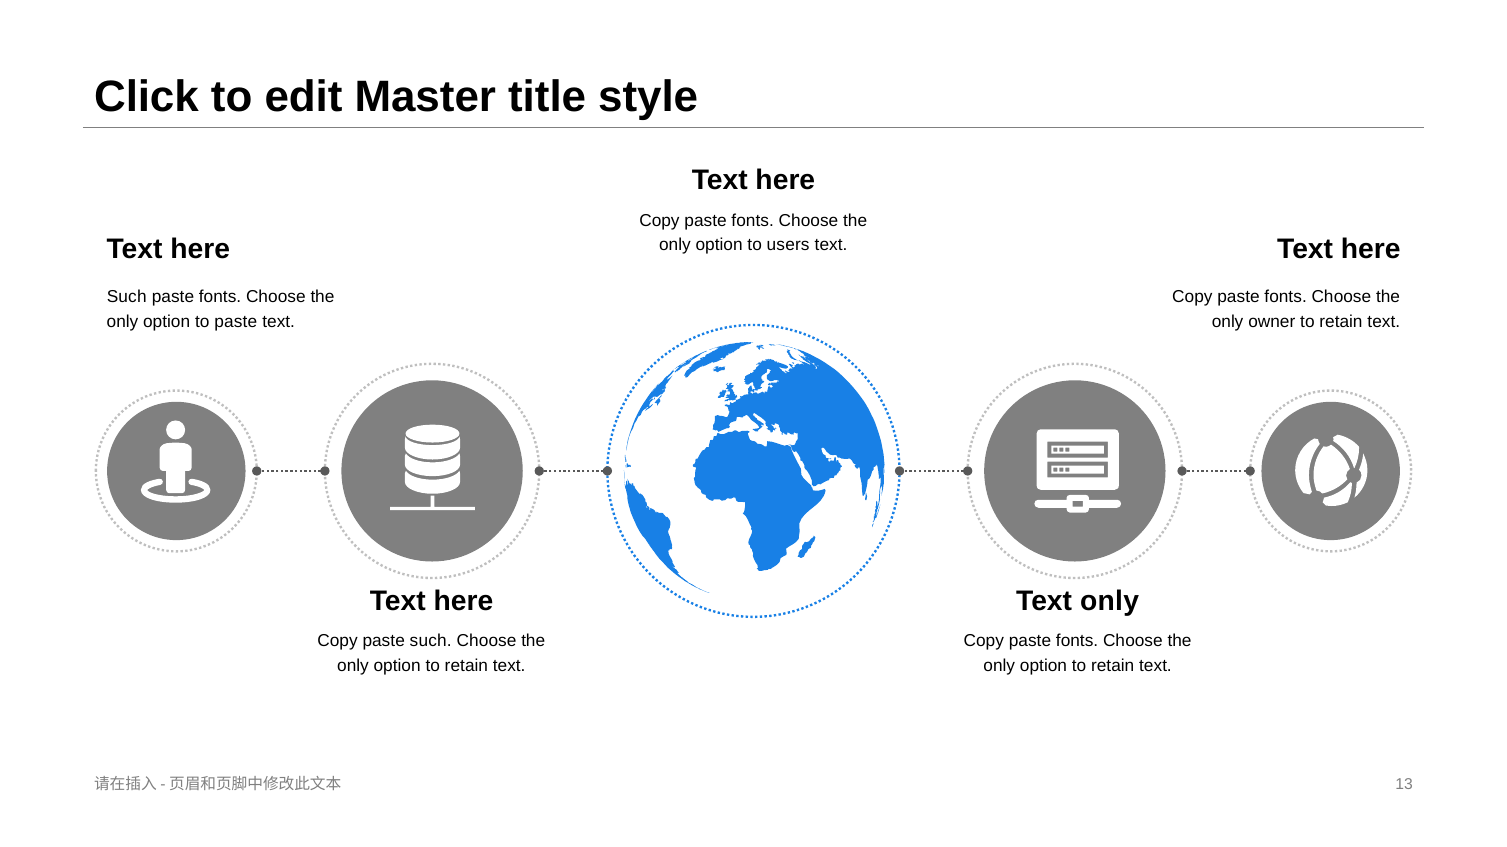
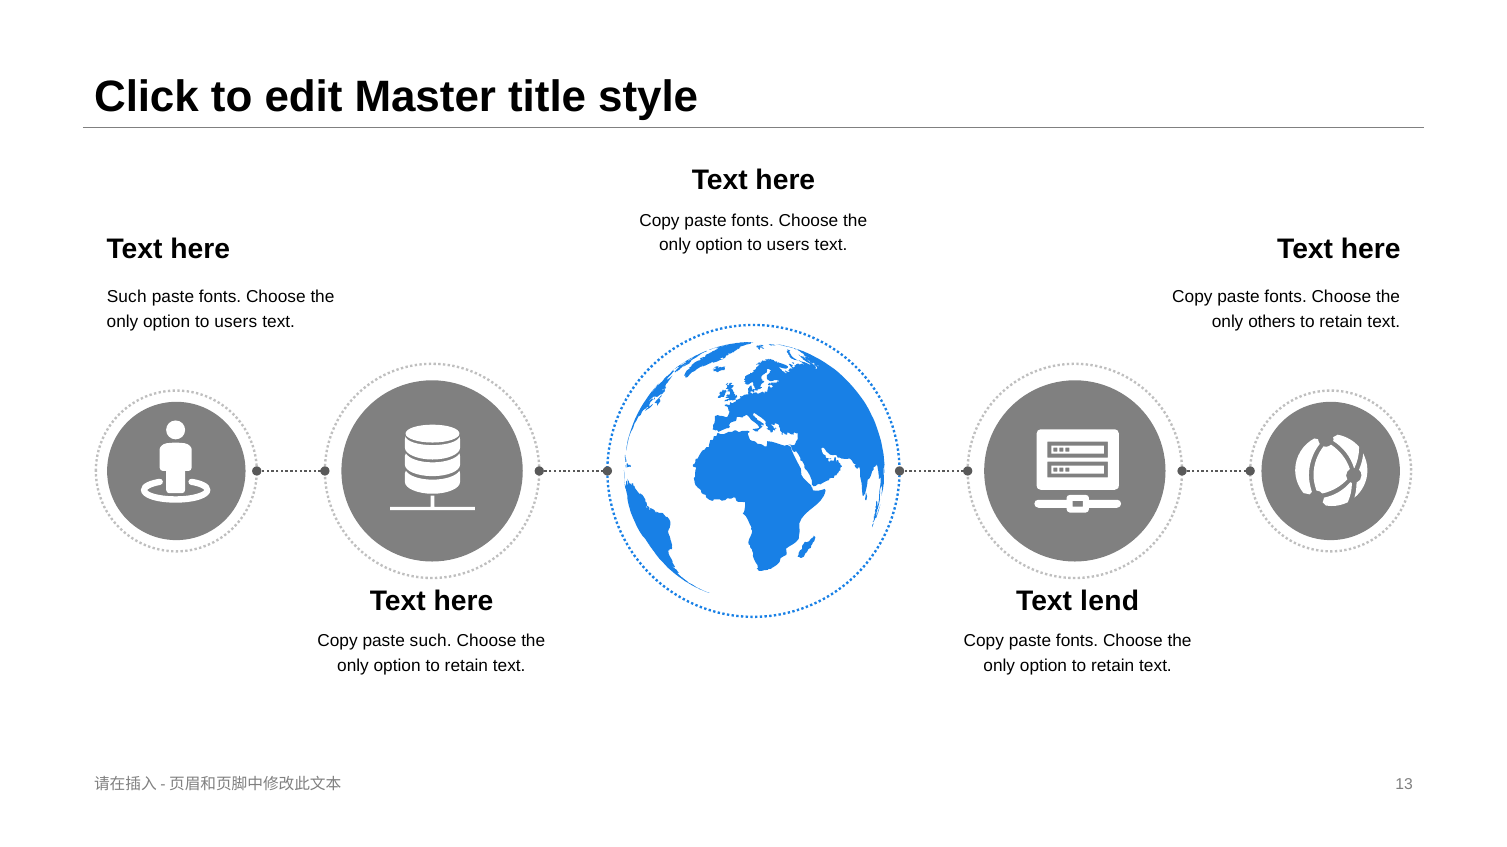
paste: paste -> users (236, 322)
owner: owner -> others (1272, 322)
Text only: only -> lend (1110, 602)
